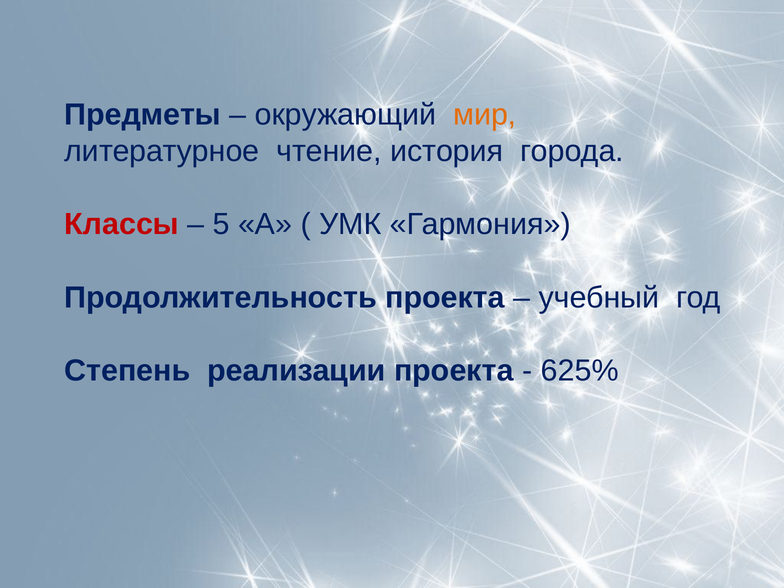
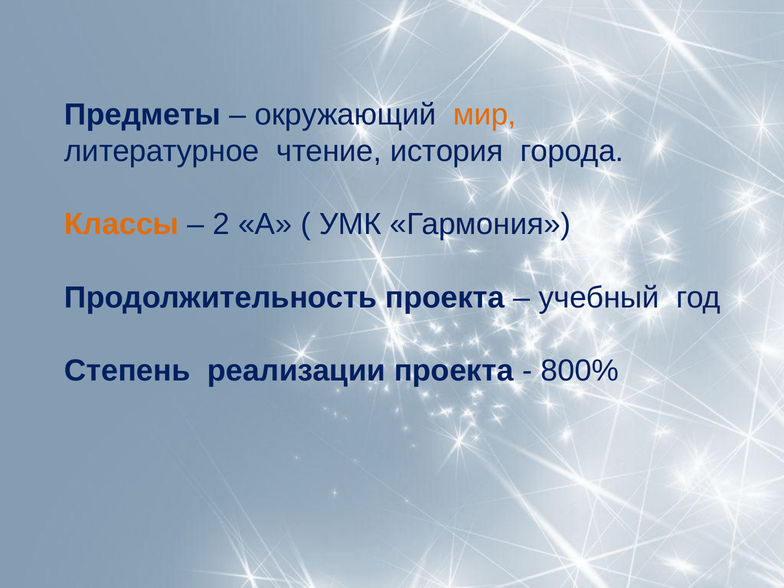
Классы colour: red -> orange (122, 224)
5: 5 -> 2 (221, 224)
625%: 625% -> 800% (580, 371)
